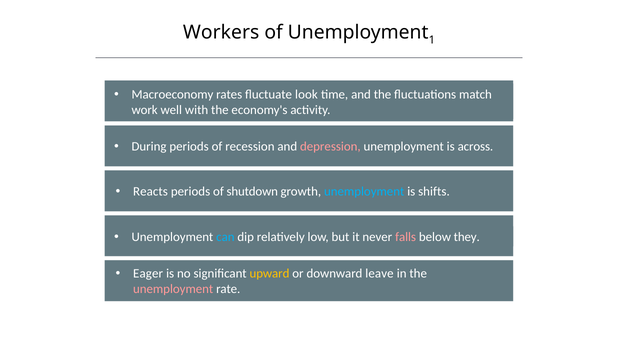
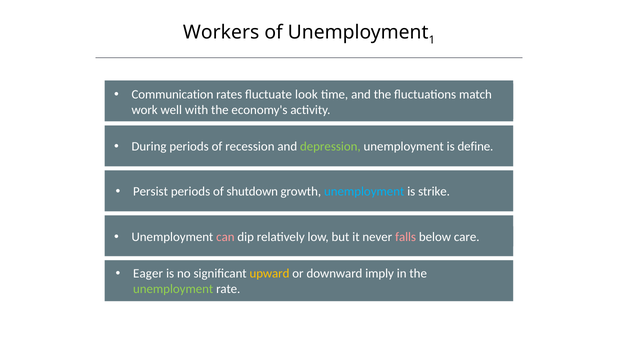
Macroeconomy: Macroeconomy -> Communication (173, 94)
depression colour: pink -> light green (330, 146)
across: across -> define (475, 146)
Reacts: Reacts -> Persist (151, 191)
shifts: shifts -> strike (434, 191)
can colour: light blue -> pink (225, 237)
they: they -> care (467, 237)
leave: leave -> imply (380, 273)
unemployment colour: pink -> light green (173, 289)
